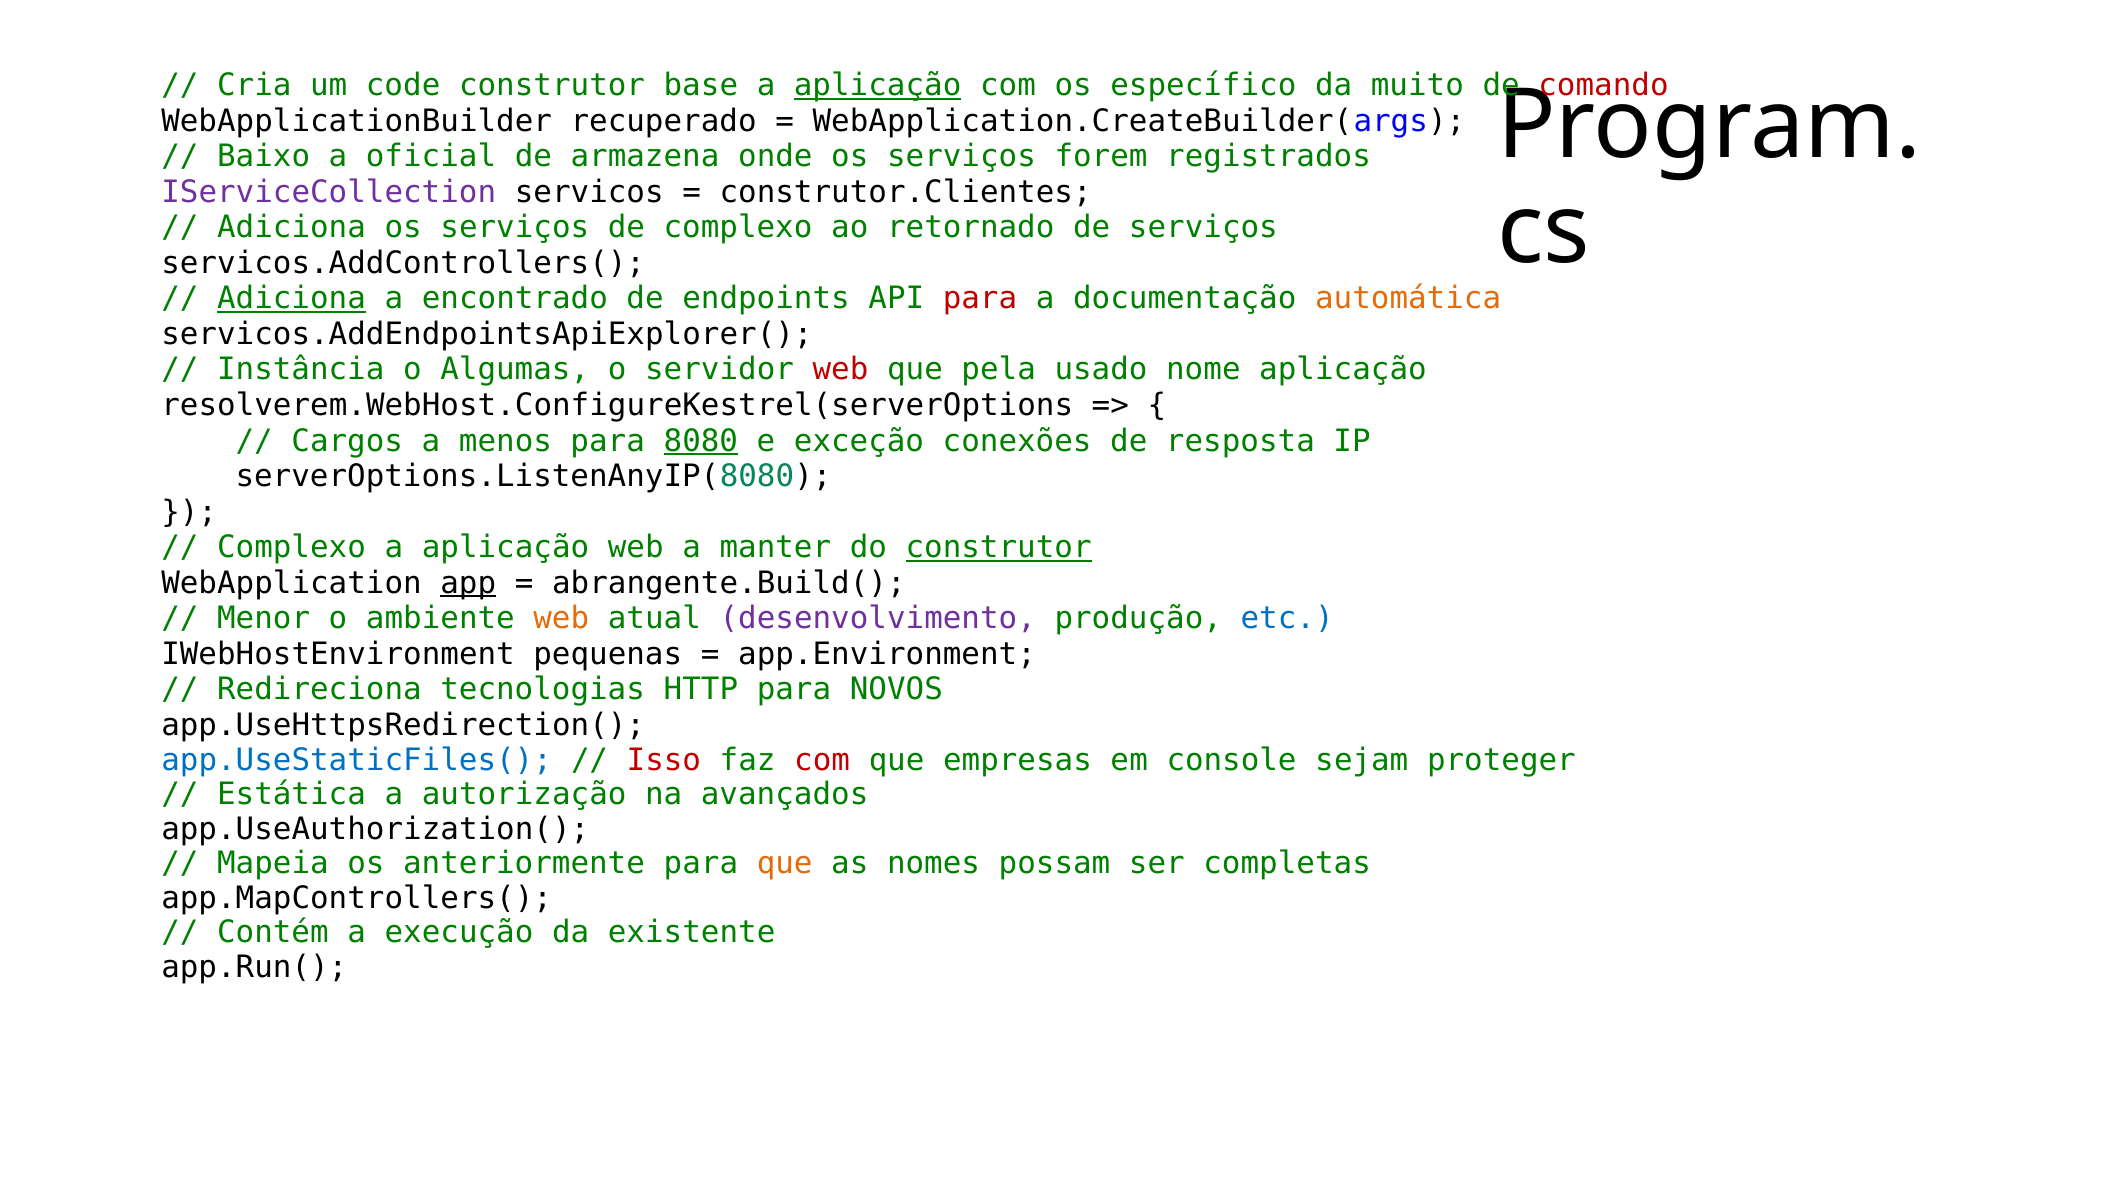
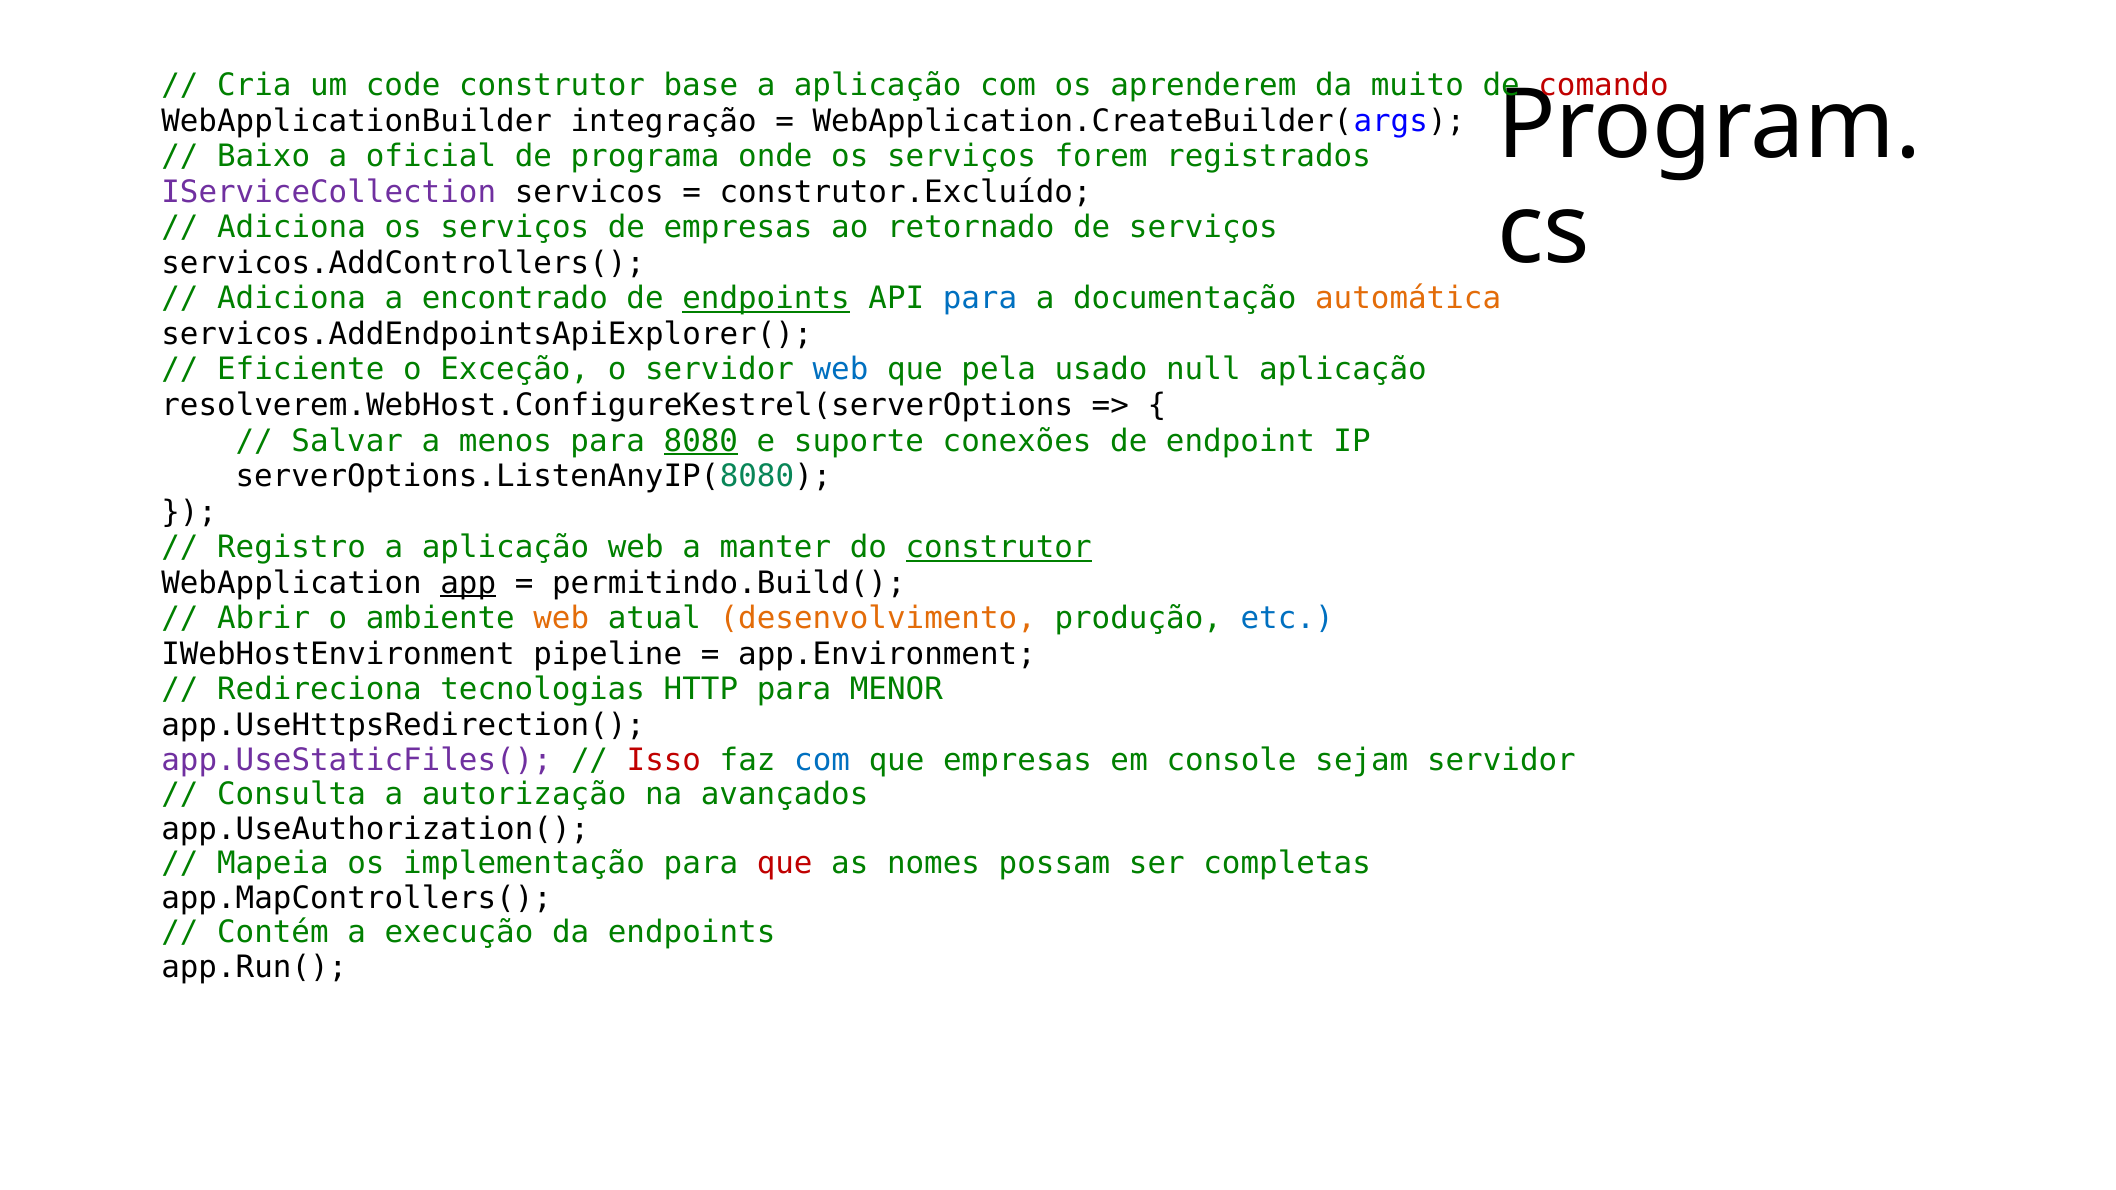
aplicação underline: present -> none (878, 85)
específico: específico -> aprenderem (1203, 85)
recuperado: recuperado -> integração (664, 121)
armazena: armazena -> programa (645, 157)
construtor.Clientes: construtor.Clientes -> construtor.Excluído (906, 192)
de complexo: complexo -> empresas (738, 228)
Adiciona underline: present -> none (291, 299)
endpoints underline: none -> present (766, 299)
para colour: red -> blue (980, 299)
Instância: Instância -> Eficiente (301, 370)
Algumas: Algumas -> Exceção (515, 370)
web colour: red -> blue (840, 370)
nome: nome -> null (1203, 370)
Cargos: Cargos -> Salvar (347, 441)
exceção: exceção -> suporte (859, 441)
resposta: resposta -> endpoint (1240, 441)
Complexo: Complexo -> Registro (291, 548)
abrangente.Build(: abrangente.Build( -> permitindo.Build( (729, 583)
Menor: Menor -> Abrir (264, 619)
desenvolvimento colour: purple -> orange (878, 619)
pequenas: pequenas -> pipeline (608, 654)
NOVOS: NOVOS -> MENOR (896, 690)
app.UseStaticFiles( colour: blue -> purple (357, 761)
com colour: red -> blue (822, 761)
sejam proteger: proteger -> servidor (1501, 761)
Estática: Estática -> Consulta (291, 794)
anteriormente: anteriormente -> implementação (524, 863)
que colour: orange -> red (785, 863)
da existente: existente -> endpoints (692, 932)
